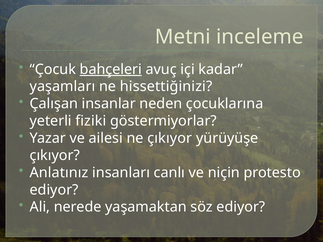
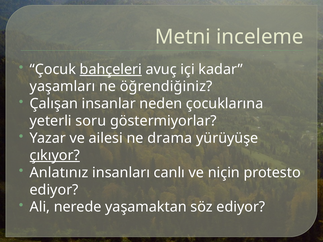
hissettiğinizi: hissettiğinizi -> öğrendiğiniz (166, 87)
fiziki: fiziki -> soru (91, 121)
ne çıkıyor: çıkıyor -> drama (170, 138)
çıkıyor underline: none -> present (55, 156)
